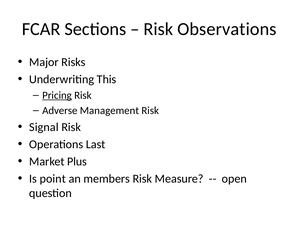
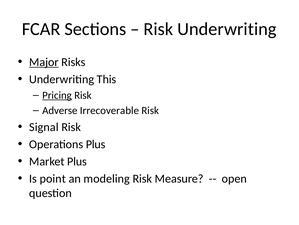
Risk Observations: Observations -> Underwriting (227, 29)
Major underline: none -> present (44, 62)
Management: Management -> Irrecoverable (109, 110)
Operations Last: Last -> Plus (96, 144)
members: members -> modeling (107, 178)
